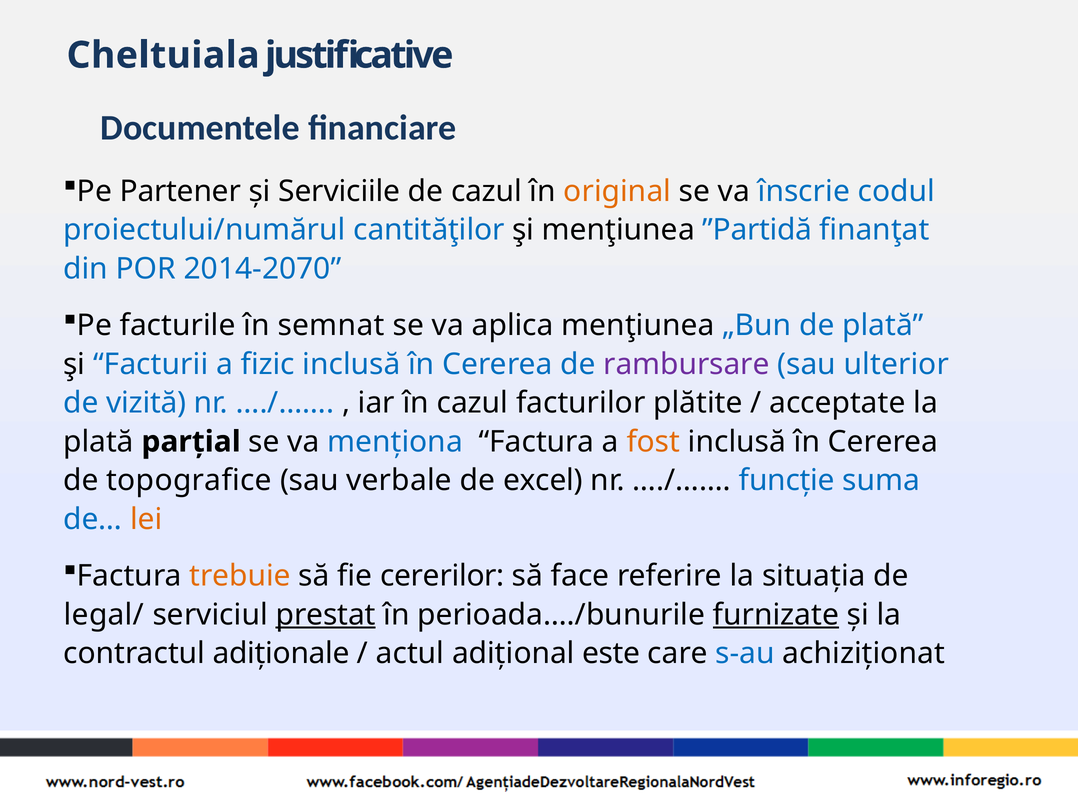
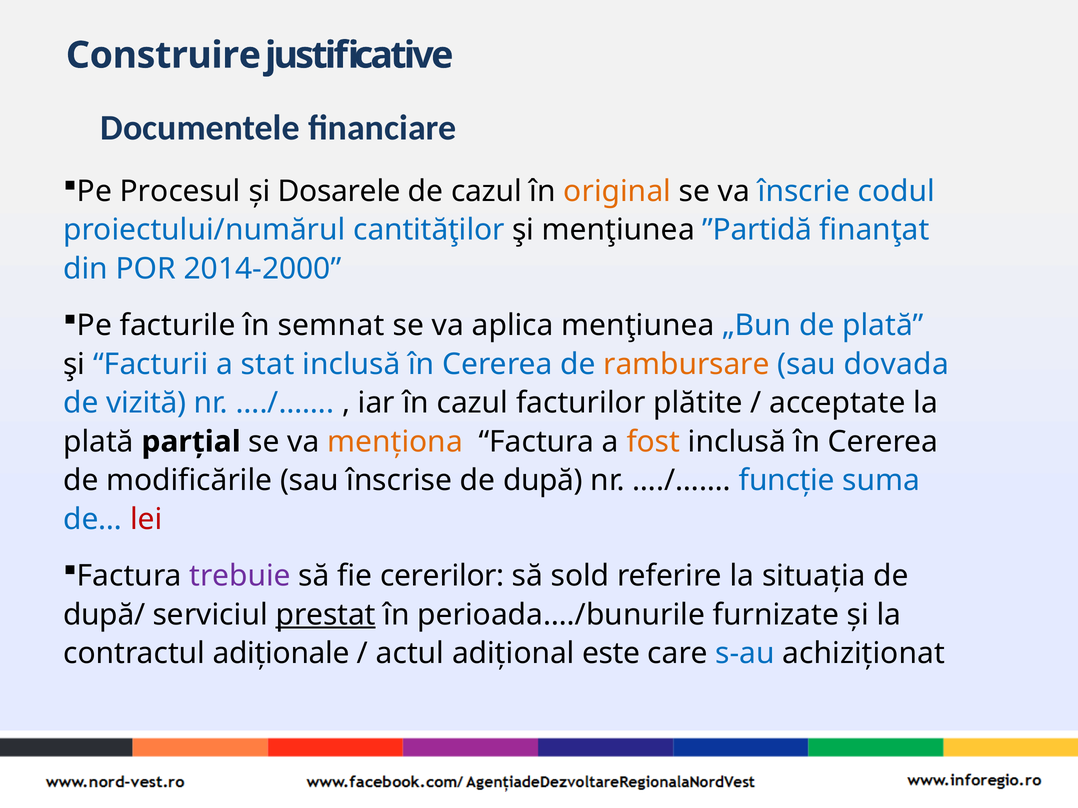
Cheltuiala: Cheltuiala -> Construire (163, 55)
Partener: Partener -> Procesul (180, 191)
Serviciile: Serviciile -> Dosarele (339, 191)
2014-2070: 2014-2070 -> 2014-2000 (263, 269)
fizic: fizic -> stat (268, 364)
rambursare colour: purple -> orange (686, 364)
ulterior: ulterior -> dovada (896, 364)
menționa colour: blue -> orange (395, 442)
topografice: topografice -> modificările (189, 481)
verbale: verbale -> înscrise (399, 481)
excel: excel -> după (543, 481)
lei colour: orange -> red (146, 520)
trebuie colour: orange -> purple (240, 576)
face: face -> sold (580, 576)
legal/: legal/ -> după/ (104, 615)
furnizate underline: present -> none (776, 615)
